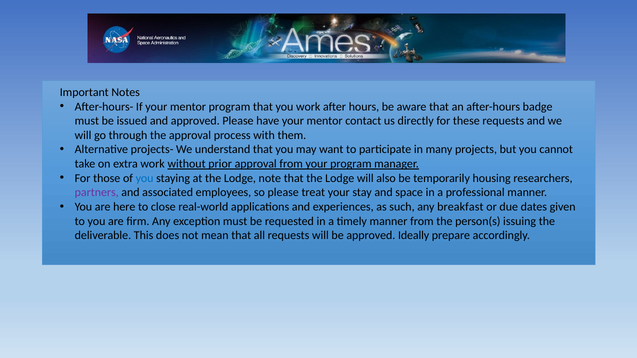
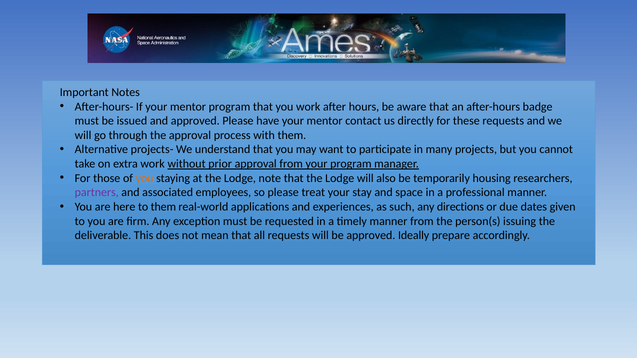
you colour: blue -> orange (145, 178)
to close: close -> them (163, 207)
breakfast: breakfast -> directions (460, 207)
